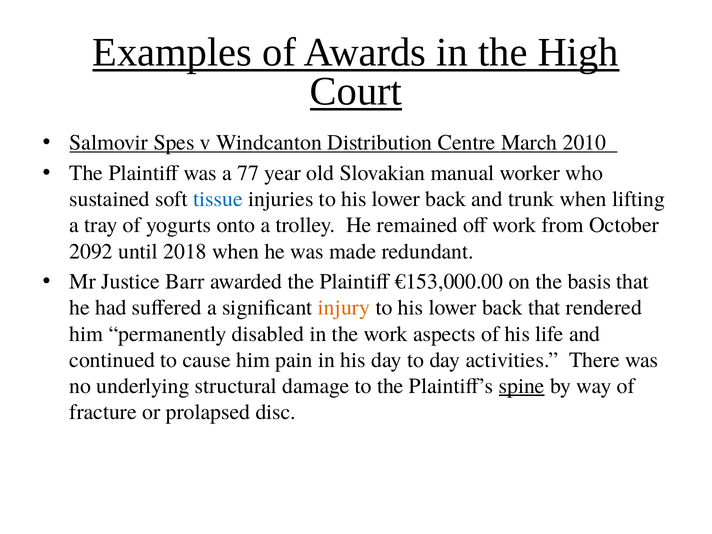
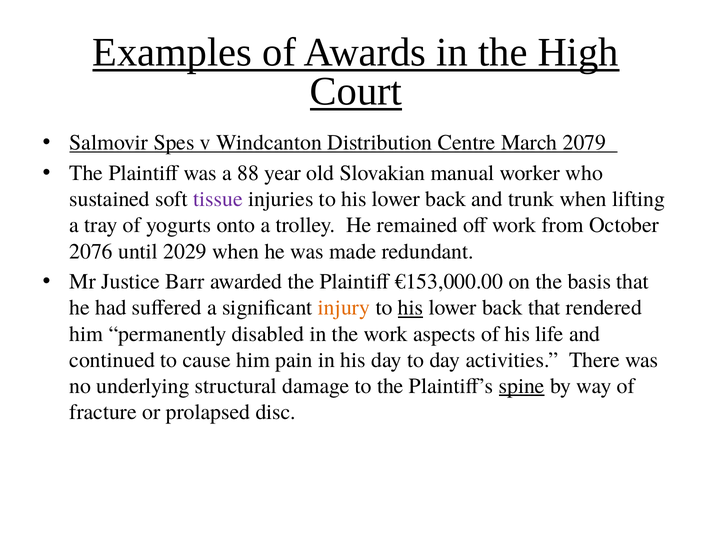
2010: 2010 -> 2079 (584, 143)
77: 77 -> 88 (248, 173)
tissue colour: blue -> purple (218, 199)
2092: 2092 -> 2076 (91, 251)
2018: 2018 -> 2029 (185, 251)
his underline: none -> present (411, 308)
